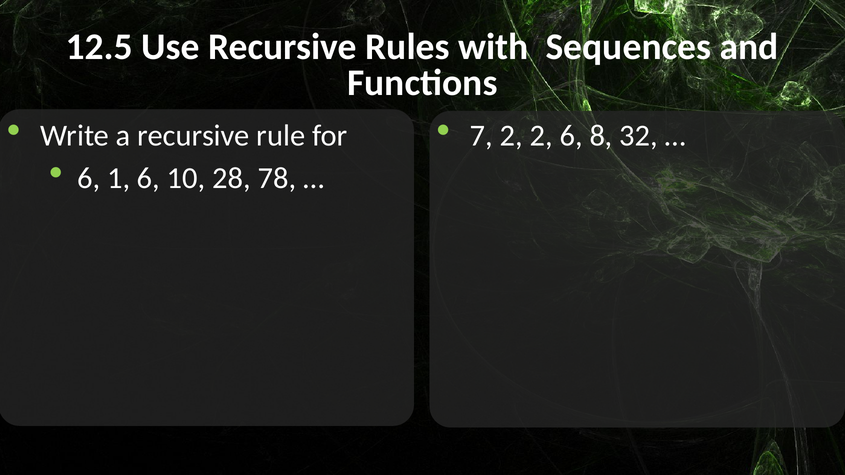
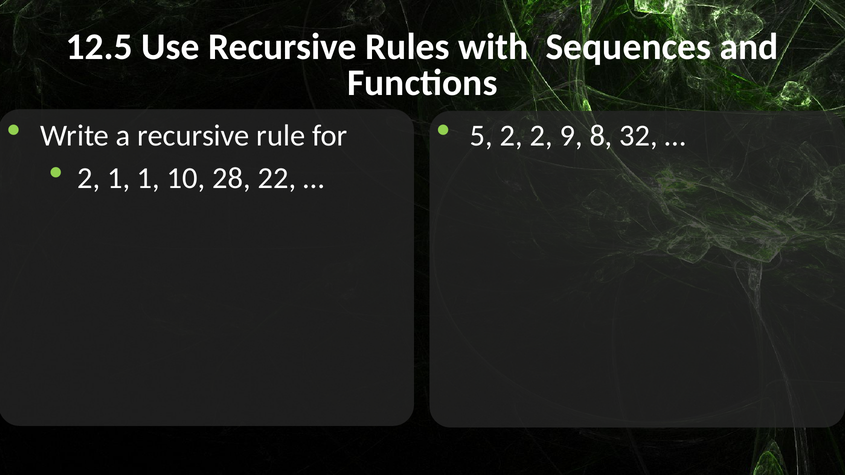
7: 7 -> 5 (481, 136)
2 6: 6 -> 9 (571, 136)
6: 6 -> 2 (89, 178)
1 6: 6 -> 1 (149, 178)
78: 78 -> 22 (277, 178)
